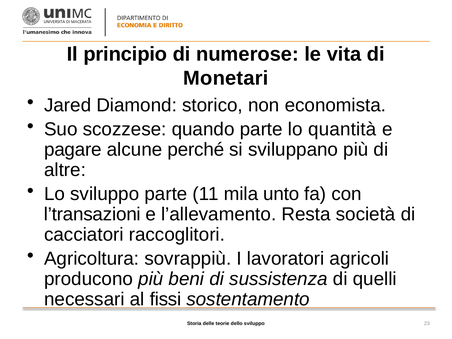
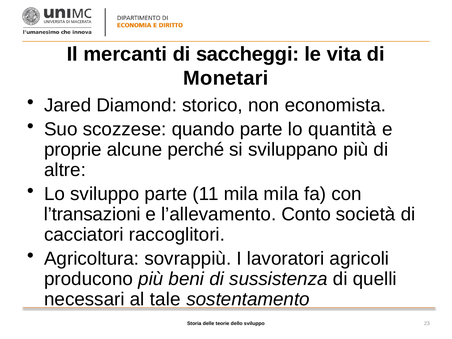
principio: principio -> mercanti (125, 54)
numerose: numerose -> saccheggi (248, 54)
pagare: pagare -> proprie (73, 150)
mila unto: unto -> mila (281, 194)
Resta: Resta -> Conto (306, 214)
fissi: fissi -> tale (165, 299)
